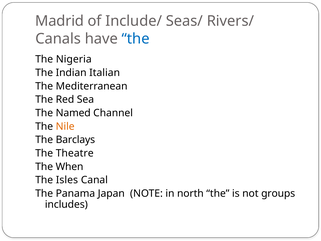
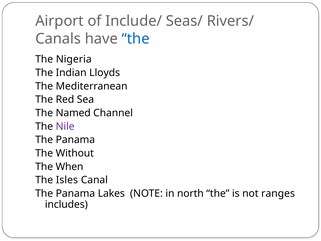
Madrid: Madrid -> Airport (60, 21)
Italian: Italian -> Lloyds (105, 73)
Nile colour: orange -> purple (65, 126)
Barclays: Barclays -> Panama (75, 140)
Theatre: Theatre -> Without (75, 153)
Japan: Japan -> Lakes (111, 193)
groups: groups -> ranges (278, 193)
